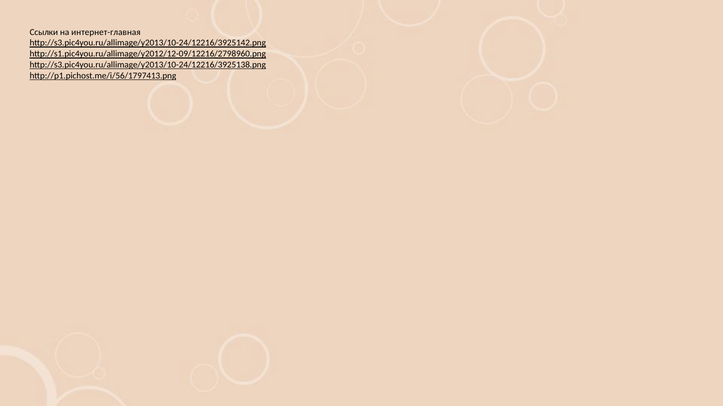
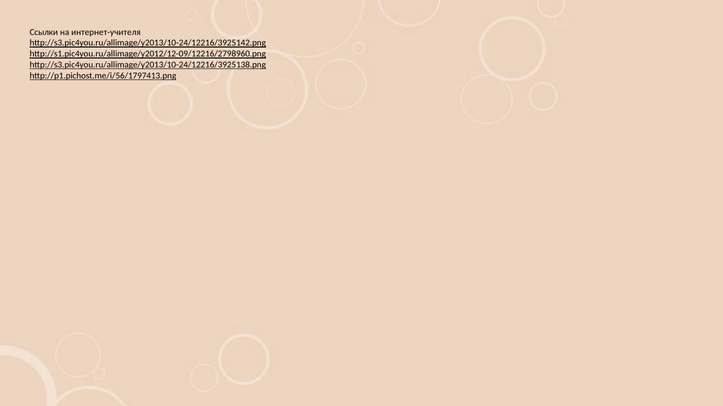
интернет-главная: интернет-главная -> интернет-учителя (106, 32)
